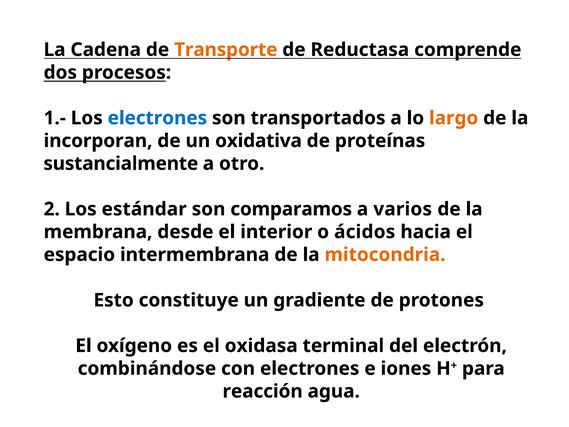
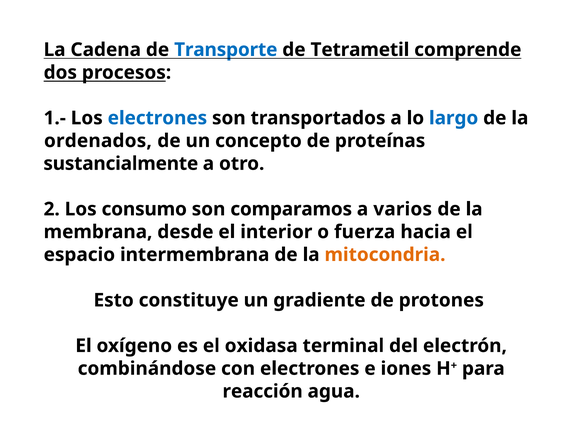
Transporte colour: orange -> blue (226, 50)
Reductasa: Reductasa -> Tetrametil (360, 50)
largo colour: orange -> blue (454, 118)
incorporan: incorporan -> ordenados (98, 141)
oxidativa: oxidativa -> concepto (258, 141)
estándar: estándar -> consumo (144, 209)
ácidos: ácidos -> fuerza (365, 232)
